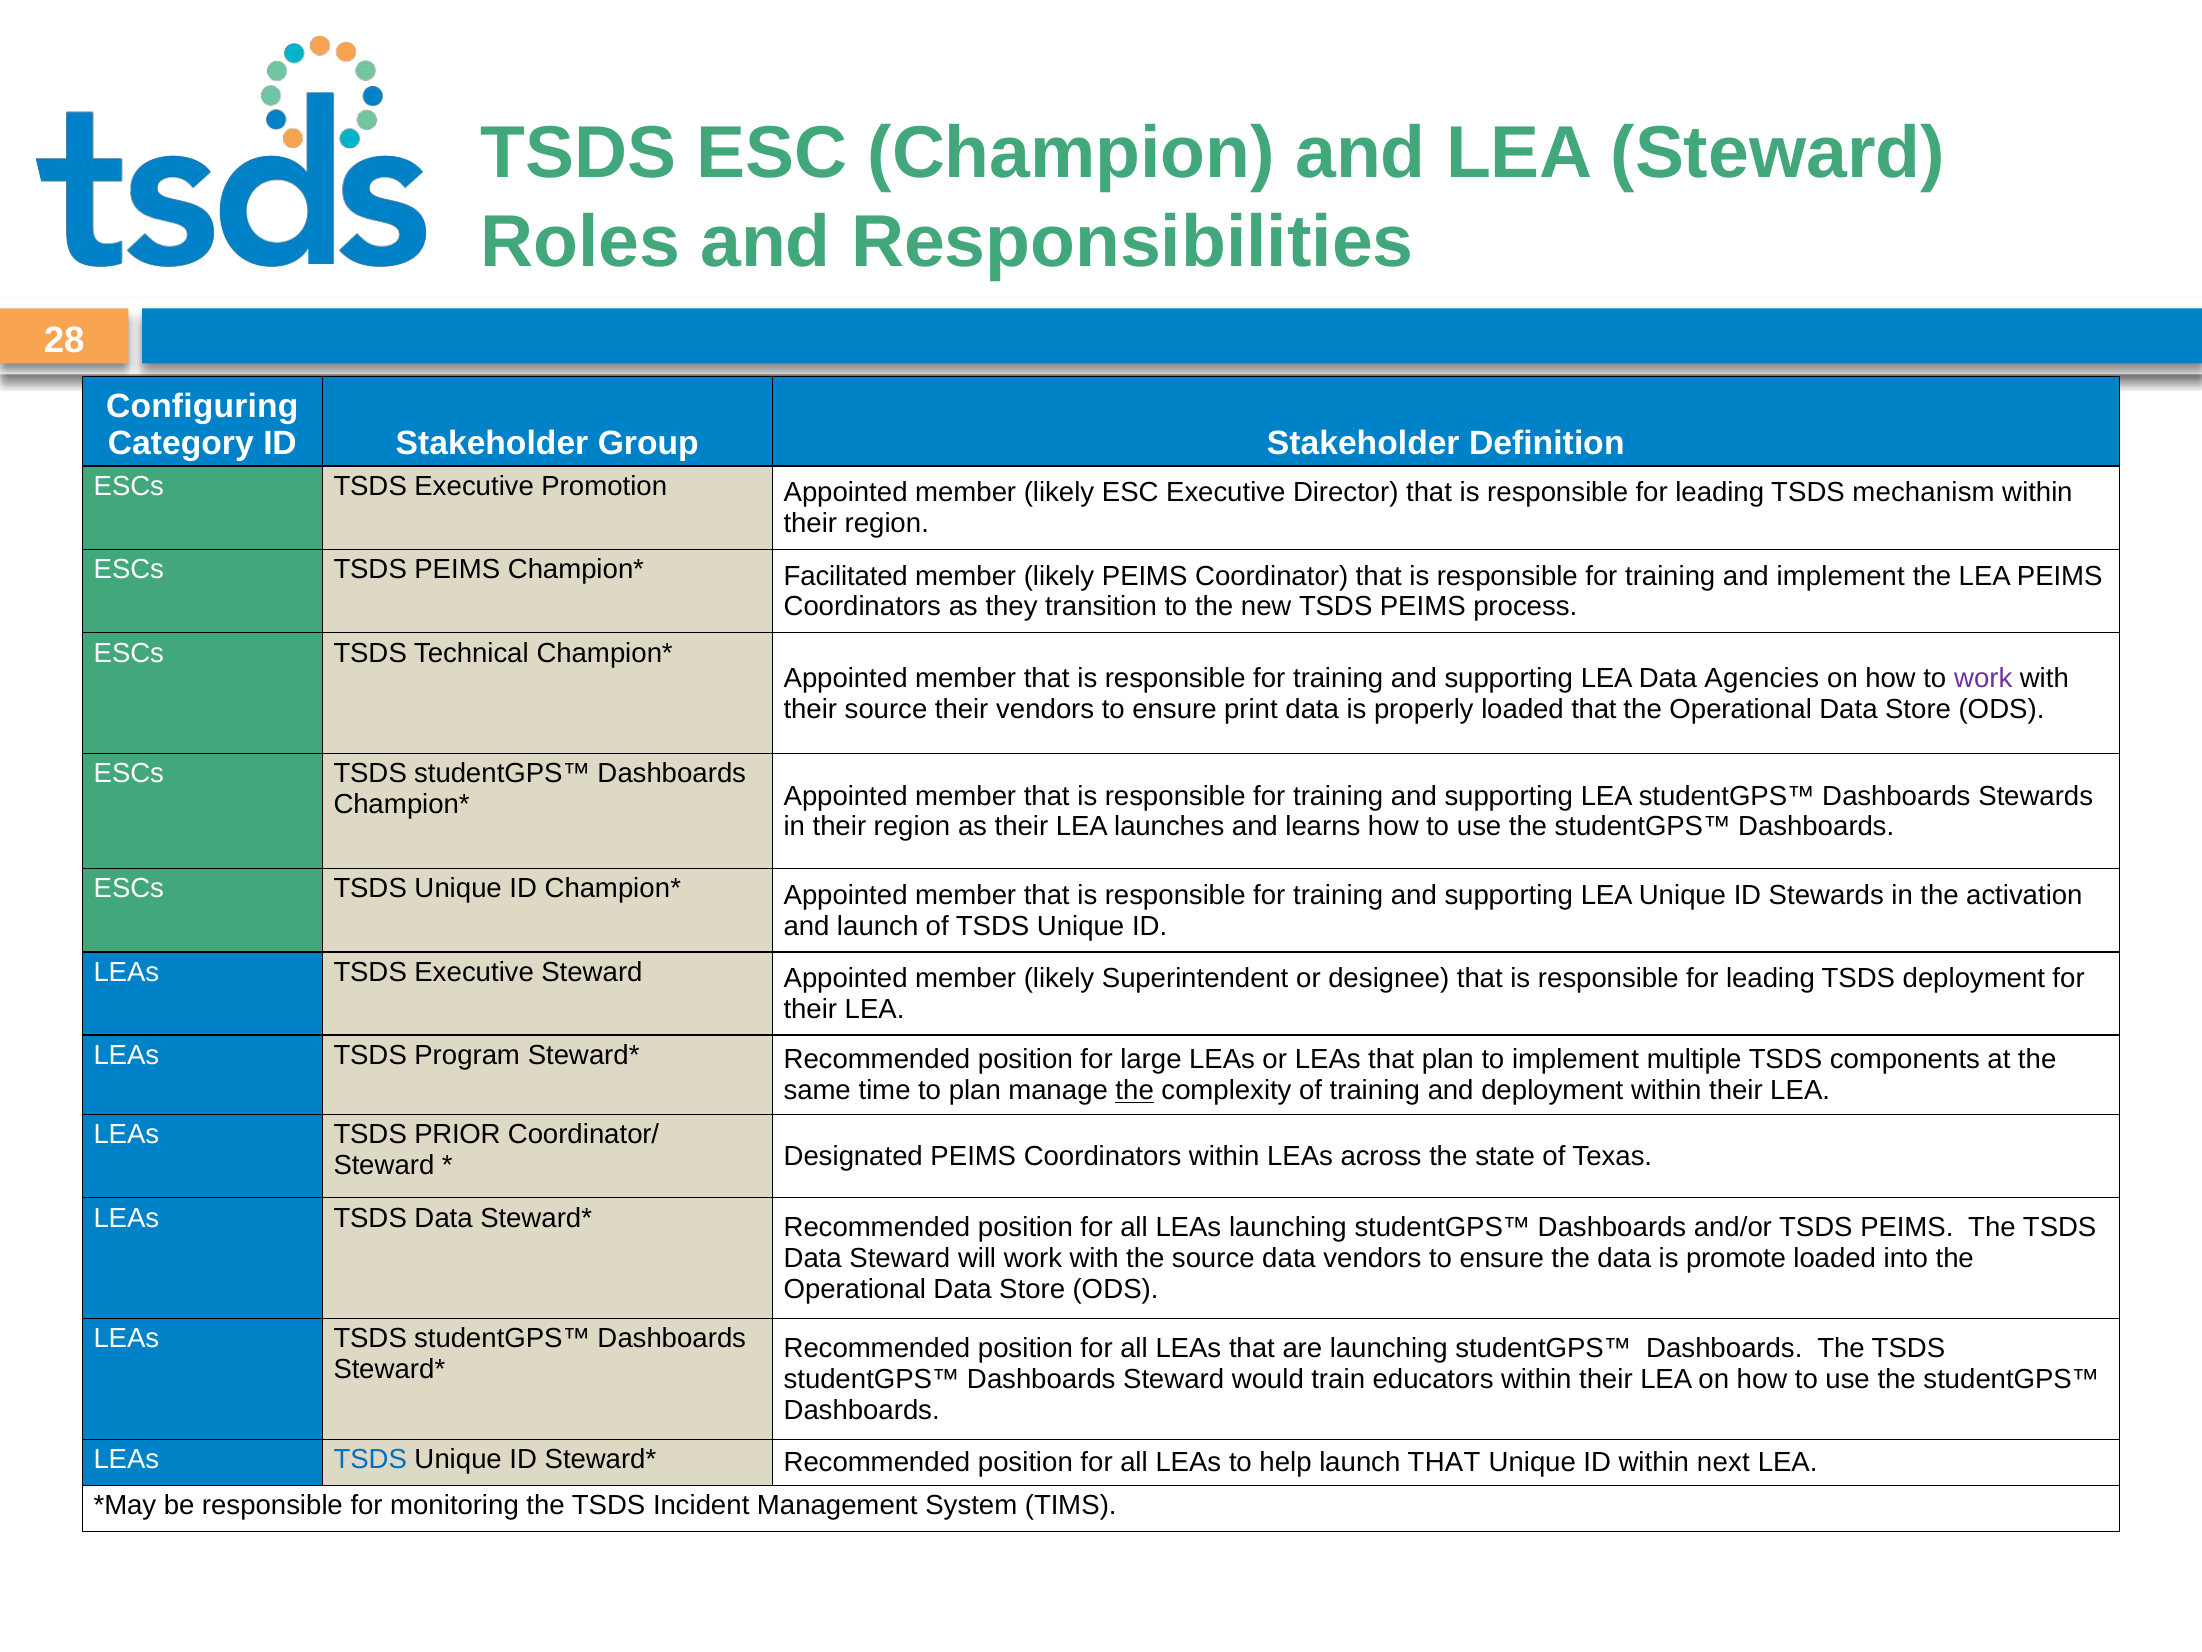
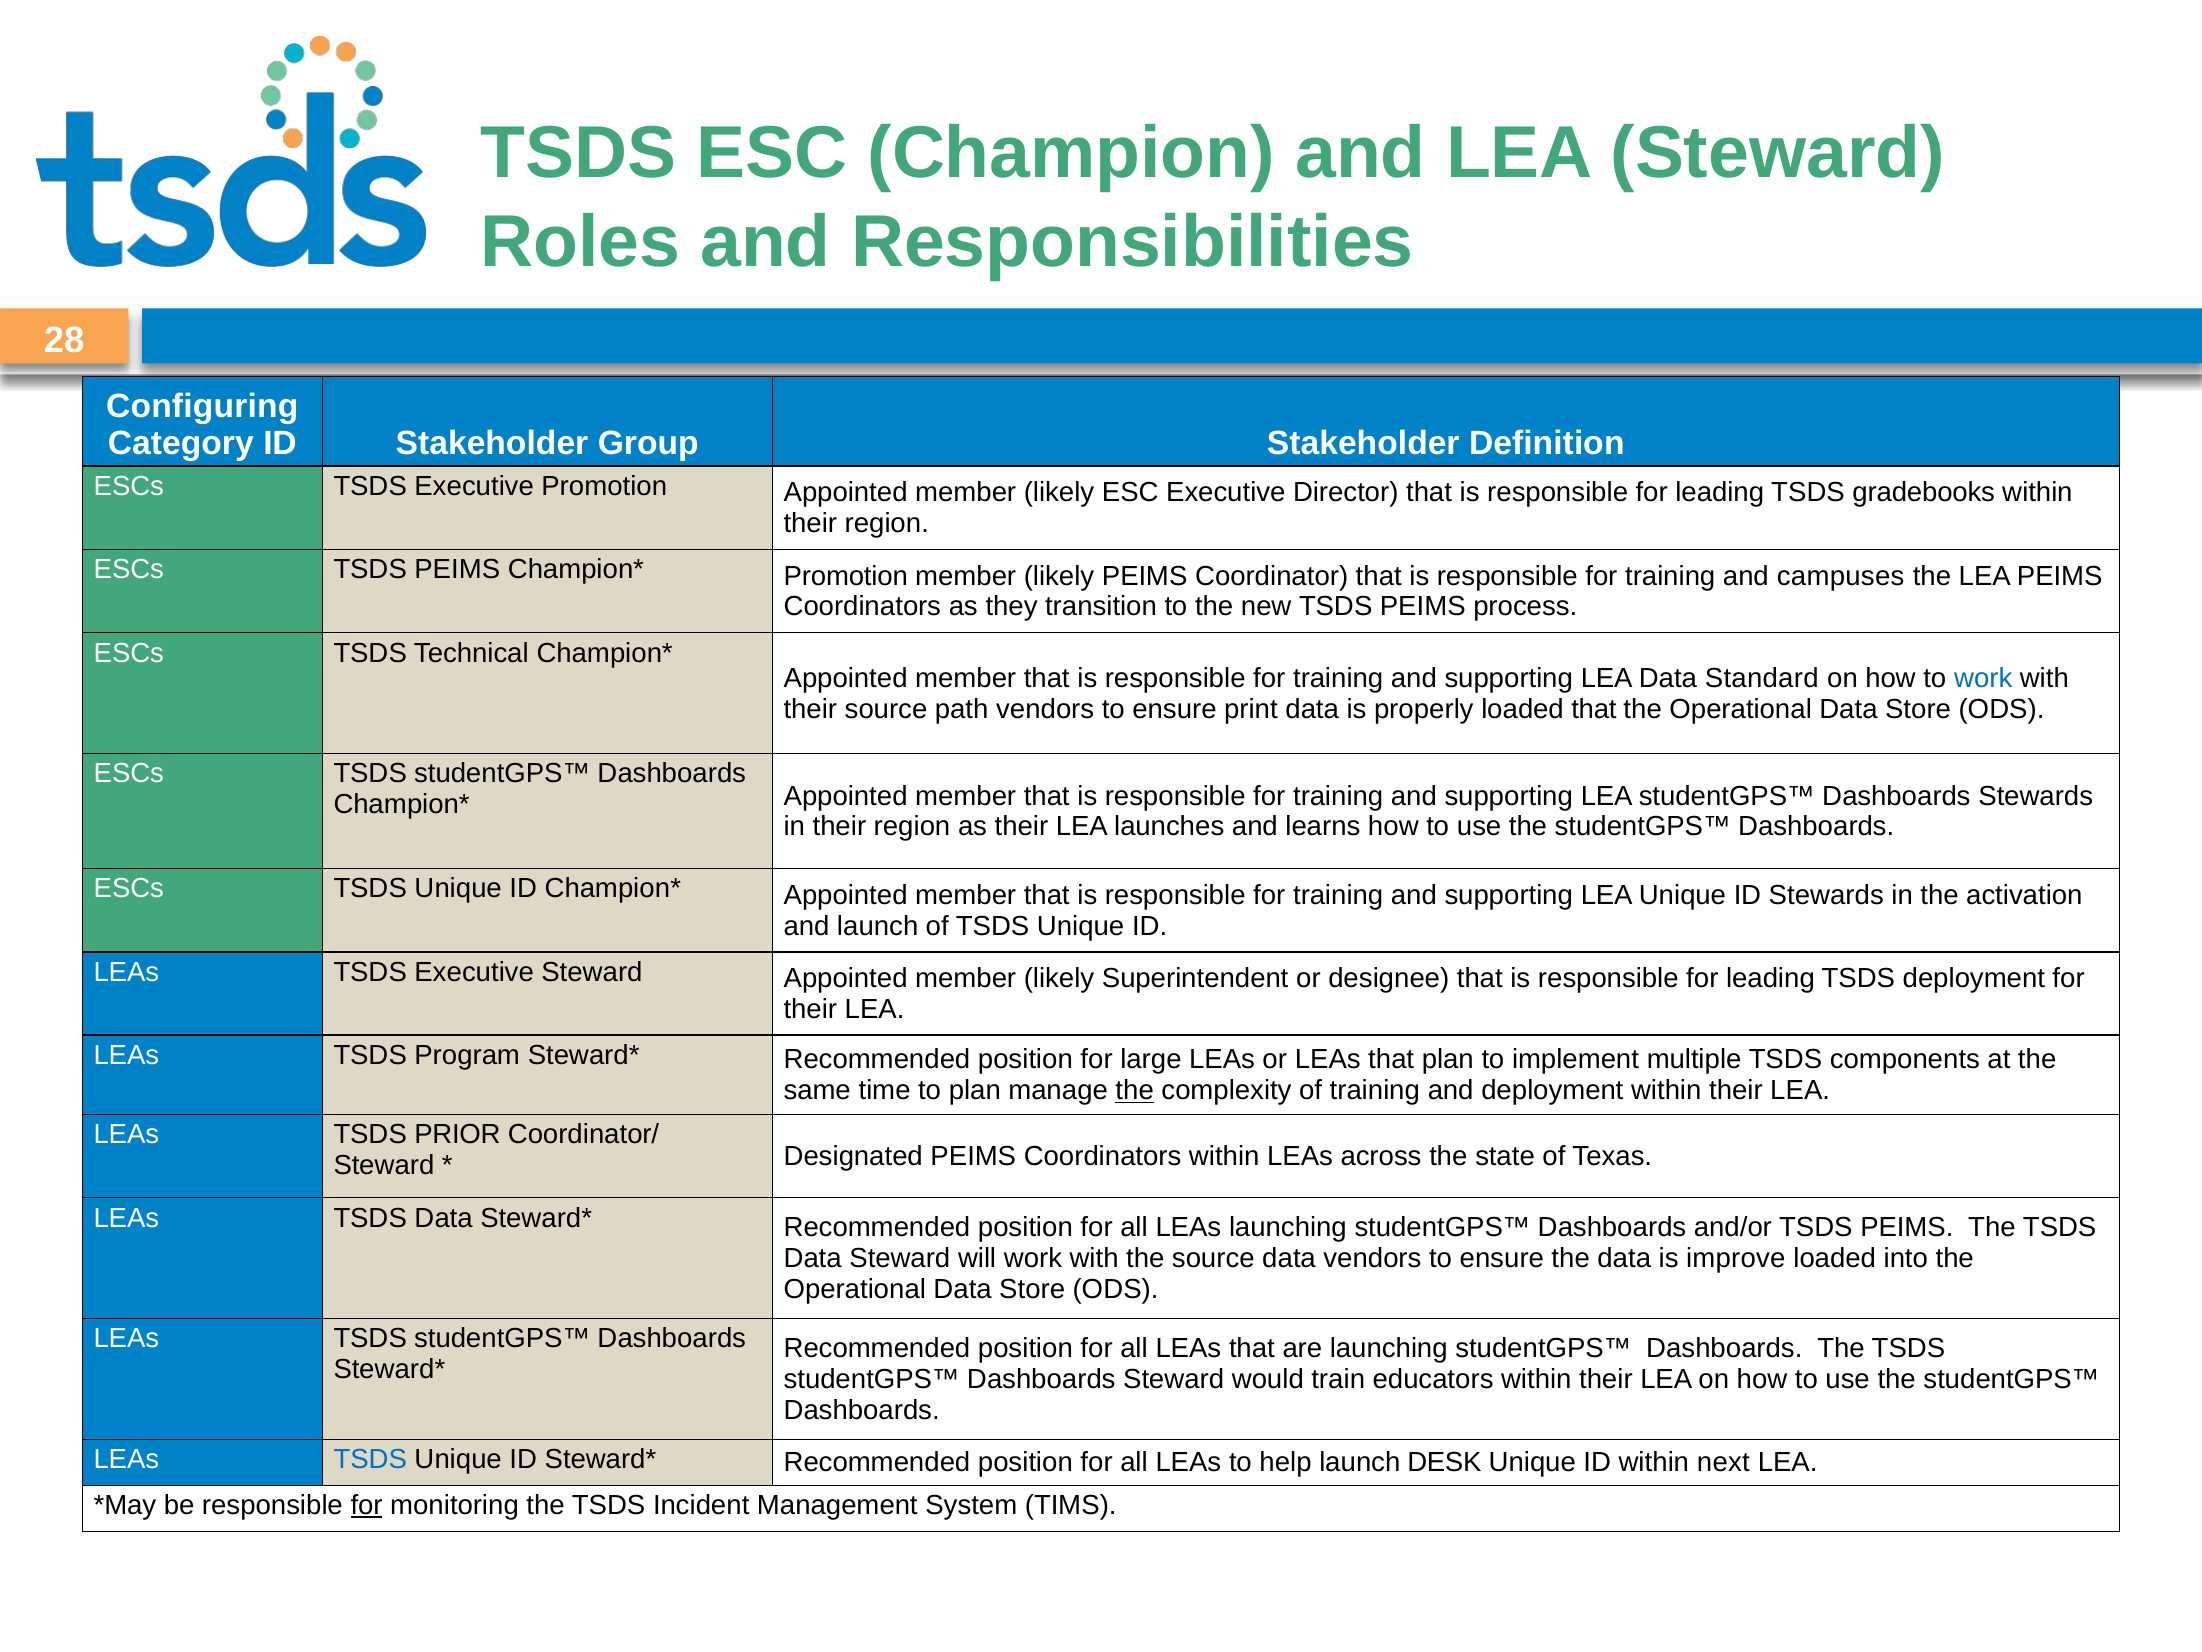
mechanism: mechanism -> gradebooks (1924, 493)
Facilitated: Facilitated -> Promotion (846, 576)
and implement: implement -> campuses (1841, 576)
Agencies: Agencies -> Standard (1762, 678)
work colour: purple -> blue (1983, 678)
source their: their -> path (962, 709)
promote: promote -> improve (1736, 1258)
launch THAT: THAT -> DESK (1444, 1462)
for underline: none -> present (367, 1505)
